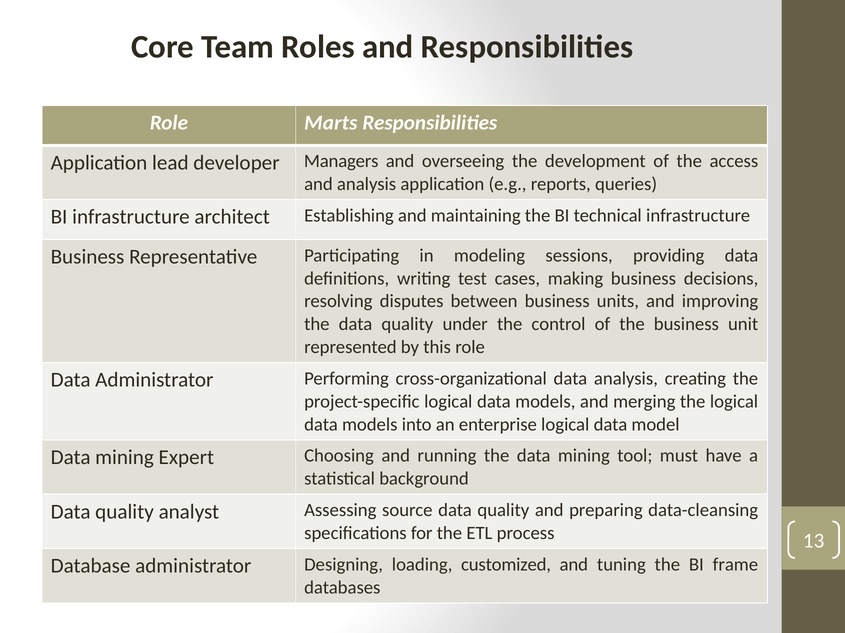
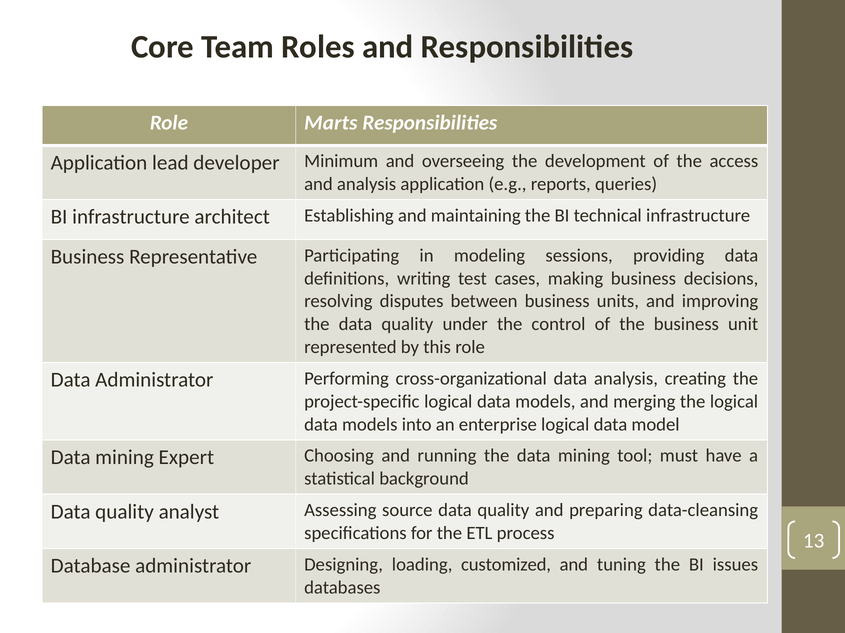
Managers: Managers -> Minimum (341, 161)
frame: frame -> issues (735, 565)
